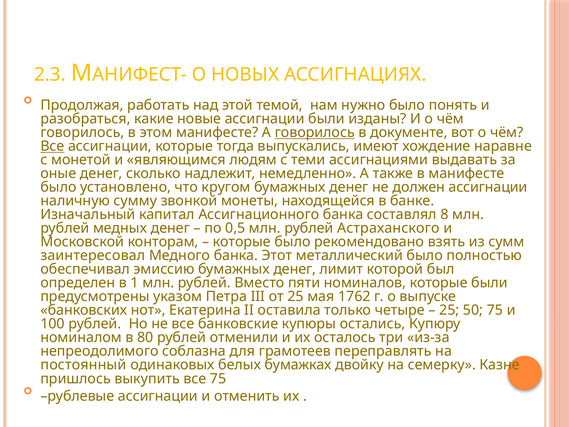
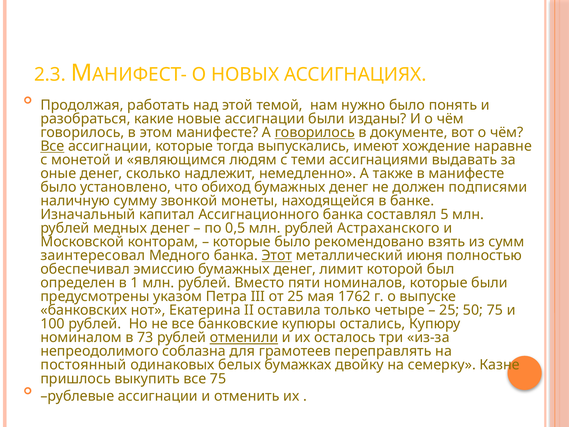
кругом: кругом -> обиход (226, 187)
должен ассигнации: ассигнации -> подписями (488, 187)
8: 8 -> 5 (444, 214)
Этот underline: none -> present (277, 255)
металлический было: было -> июня (425, 255)
80: 80 -> 73 (145, 337)
отменили underline: none -> present (244, 337)
